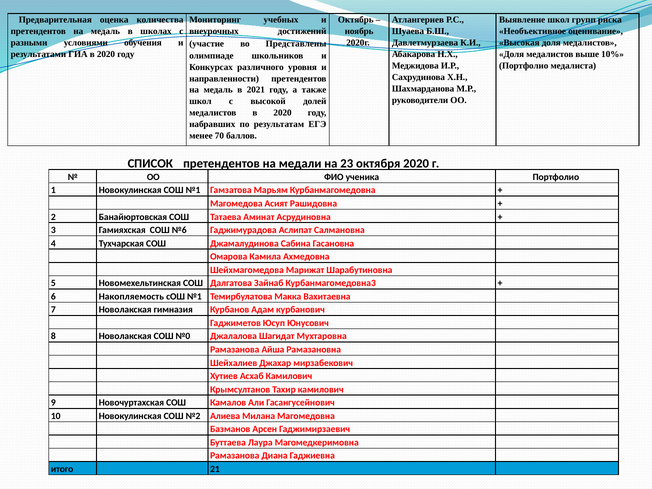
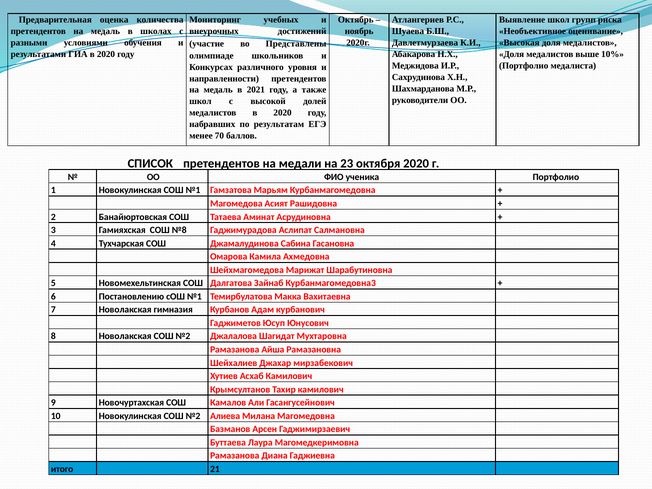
№6: №6 -> №8 (179, 230)
Накопляемость: Накопляемость -> Постановлению (131, 297)
Новолакская СОШ №0: №0 -> №2 (183, 336)
